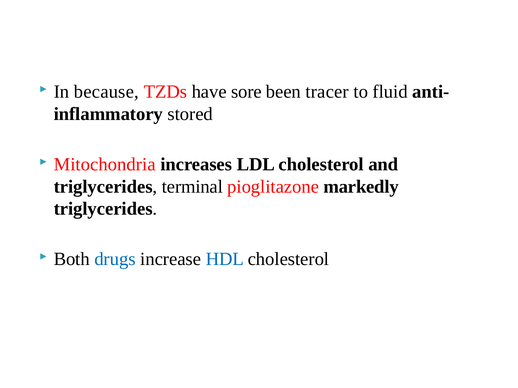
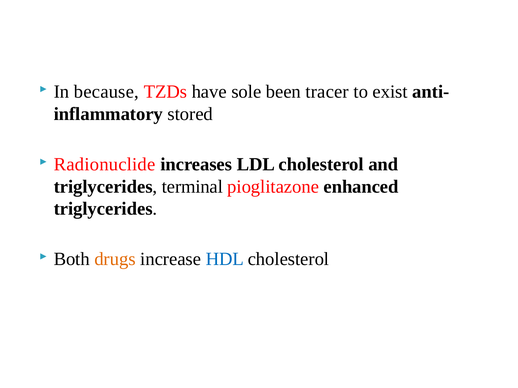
sore: sore -> sole (246, 92)
fluid: fluid -> exist (390, 92)
Mitochondria: Mitochondria -> Radionuclide (105, 165)
markedly: markedly -> enhanced (361, 187)
drugs colour: blue -> orange (115, 259)
